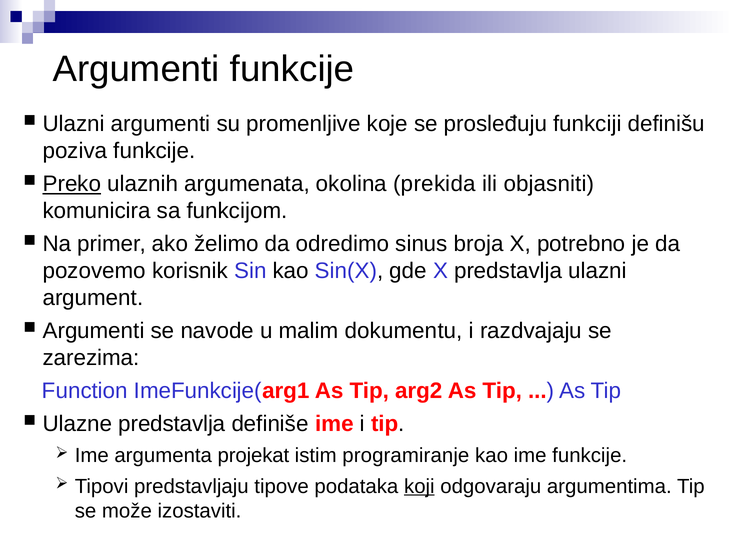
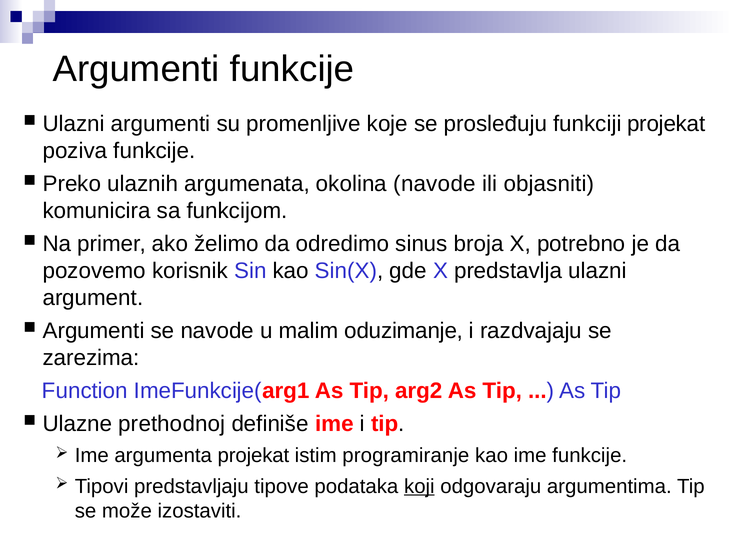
funkciji definišu: definišu -> projekat (666, 124)
Preko underline: present -> none (72, 184)
okolina prekida: prekida -> navode (435, 184)
dokumentu: dokumentu -> oduzimanje (404, 331)
Ulazne predstavlja: predstavlja -> prethodnoj (172, 424)
